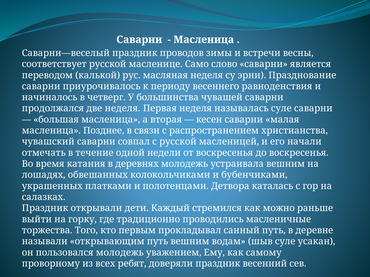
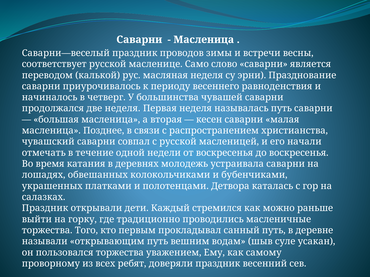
называлась суле: суле -> путь (281, 109)
устраивала вешним: вешним -> саварни (286, 164)
пользовался молодежь: молодежь -> торжества (120, 253)
